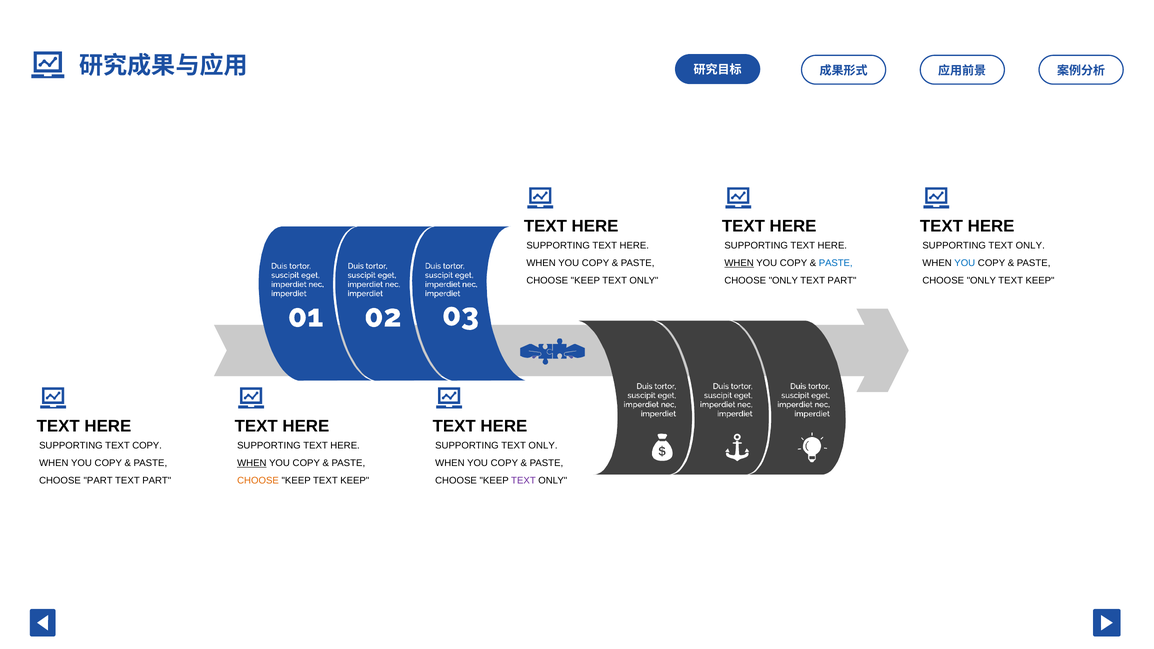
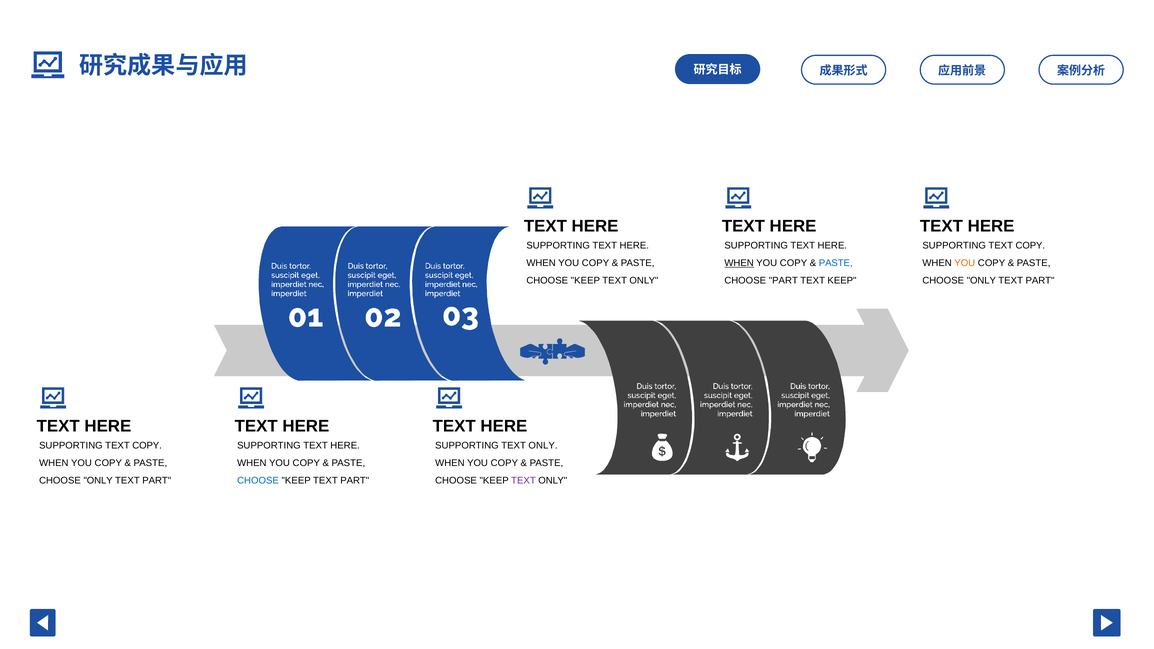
ONLY: ONLY -> COPY (1030, 246)
YOU colour: blue -> orange (965, 263)
ONLY: ONLY -> PART (783, 280)
PART: PART -> KEEP (842, 280)
KEEP: KEEP -> PART (1040, 280)
WHEN underline: present -> none (252, 463)
PART: PART -> ONLY (98, 481)
CHOOSE colour: orange -> blue (258, 481)
KEEP TEXT KEEP: KEEP -> PART (355, 481)
